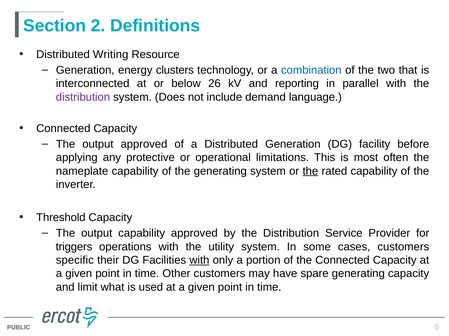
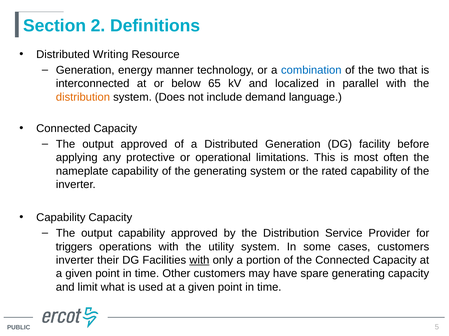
clusters: clusters -> manner (175, 70)
26: 26 -> 65 (214, 84)
reporting: reporting -> localized (297, 84)
distribution colour: purple -> orange (83, 97)
the underline: present -> none (310, 171)
Threshold: Threshold -> Capability (61, 218)
specific: specific -> inverter (75, 261)
